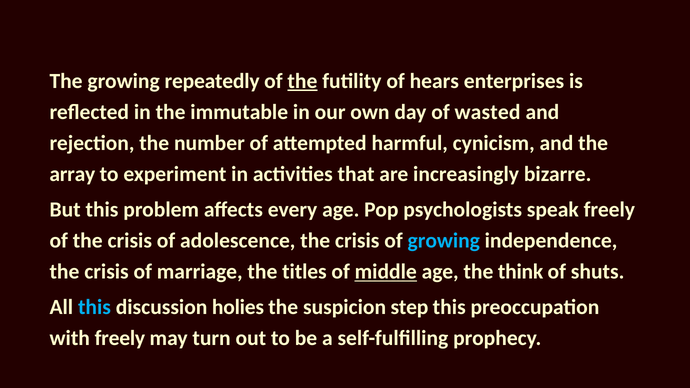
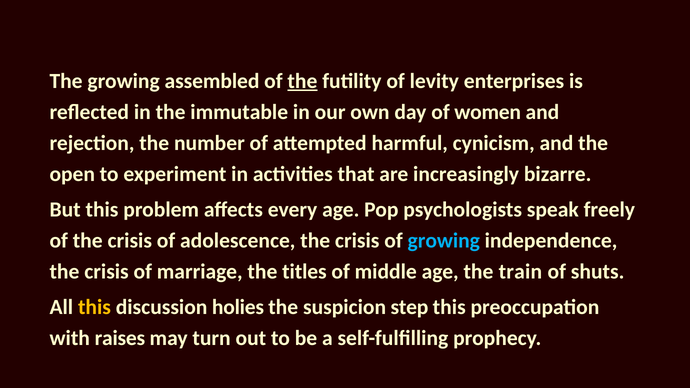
repeatedly: repeatedly -> assembled (212, 81)
hears: hears -> levity (434, 81)
wasted: wasted -> women (488, 112)
array: array -> open (72, 174)
middle underline: present -> none (386, 272)
think: think -> train (520, 272)
this colour: light blue -> yellow (94, 307)
with freely: freely -> raises (120, 338)
